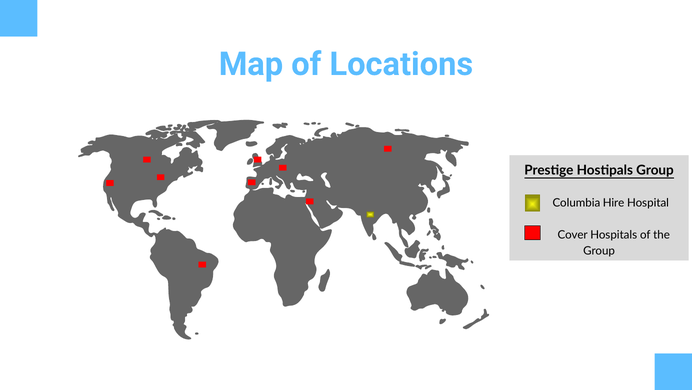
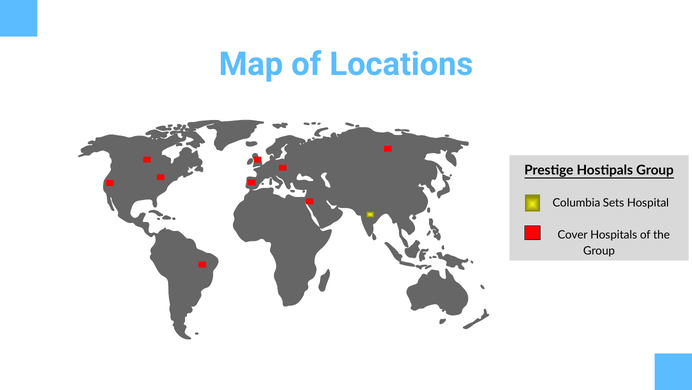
Hire: Hire -> Sets (613, 203)
